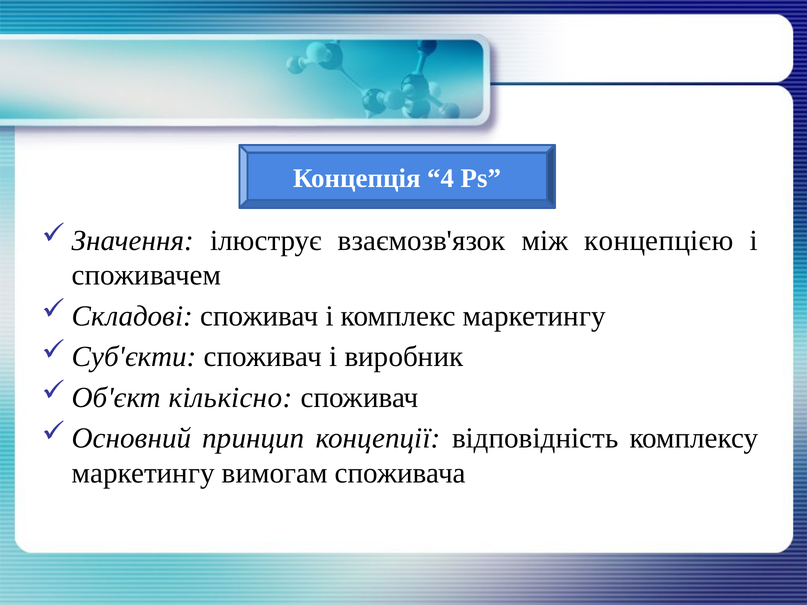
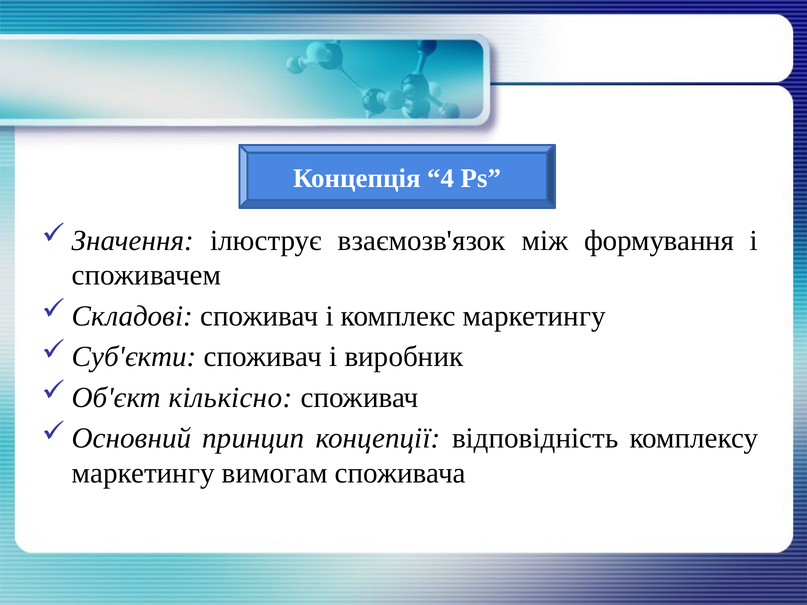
концепцією: концепцією -> формування (659, 241)
